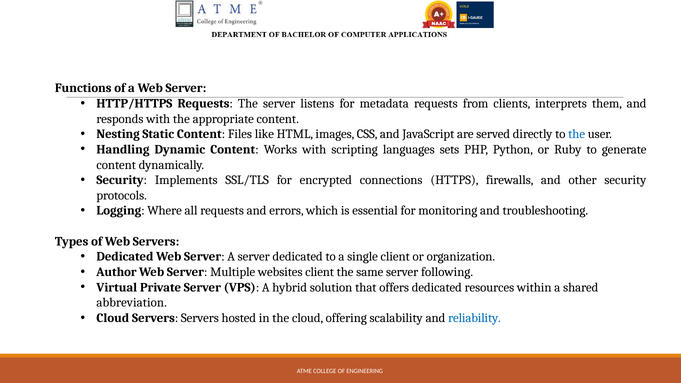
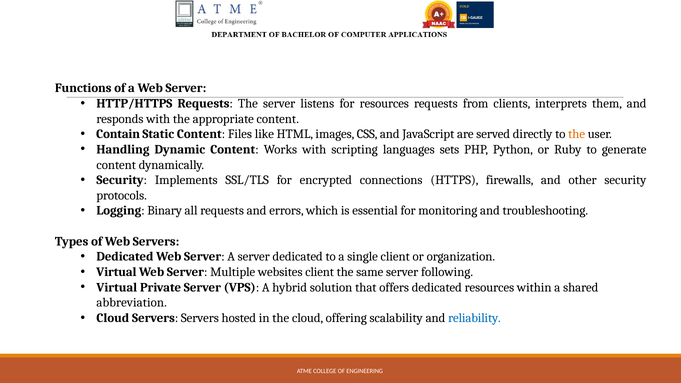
for metadata: metadata -> resources (384, 104)
Nesting: Nesting -> Contain (118, 134)
the colour: blue -> orange (577, 134)
Where: Where -> Binary (165, 211)
Author: Author -> Virtual (116, 272)
